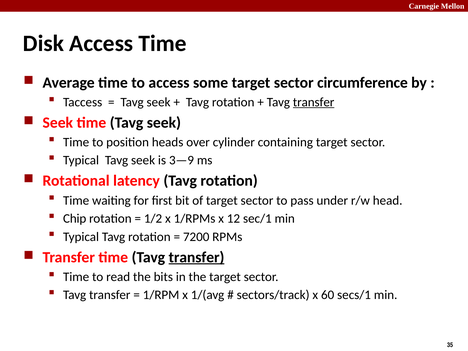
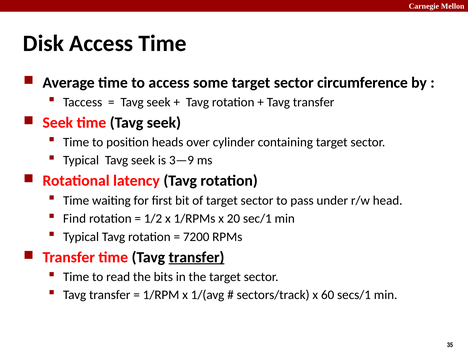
transfer underline: present -> none (314, 102)
Chip: Chip -> Find (75, 219)
12: 12 -> 20 (233, 219)
